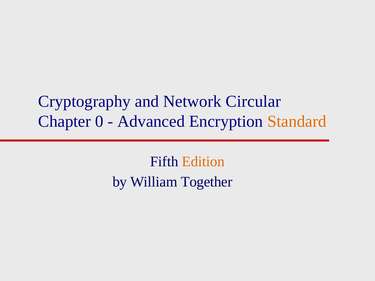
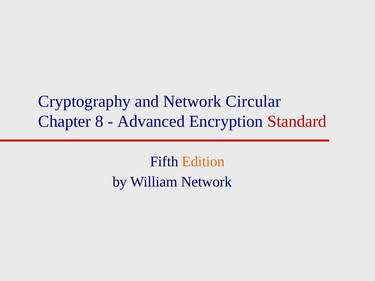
0: 0 -> 8 (99, 121)
Standard colour: orange -> red (297, 121)
William Together: Together -> Network (207, 182)
